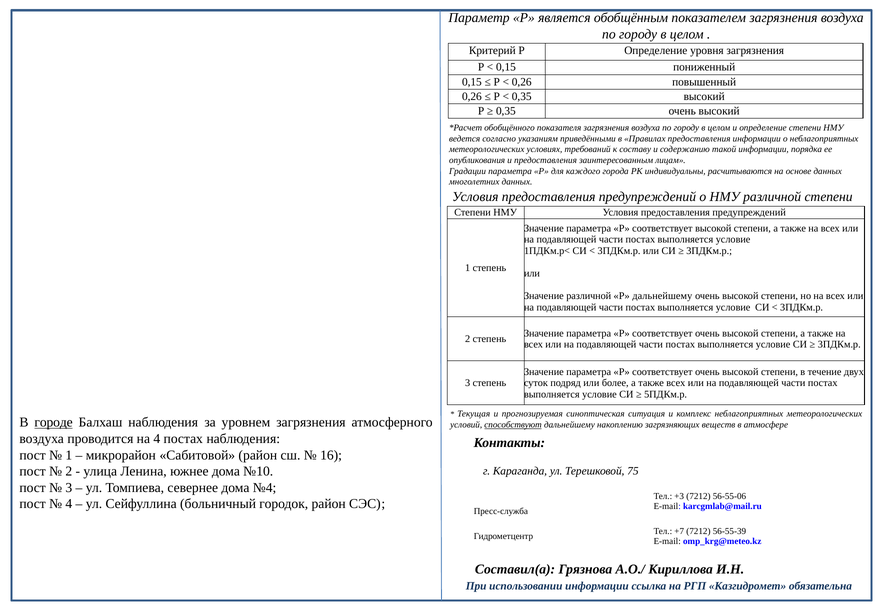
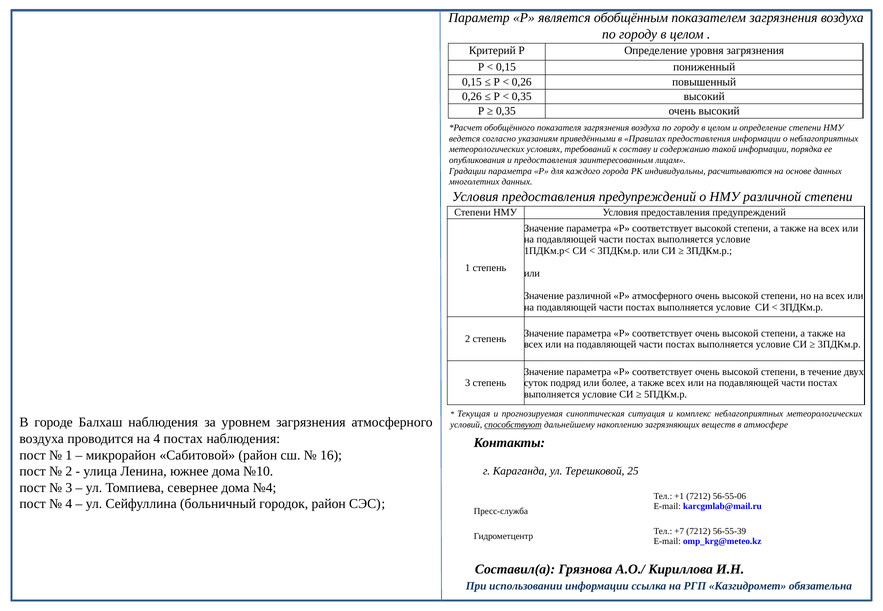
Р дальнейшему: дальнейшему -> атмосферного (662, 296)
городе underline: present -> none (54, 423)
75: 75 -> 25 (633, 471)
+3: +3 -> +1 (679, 496)
